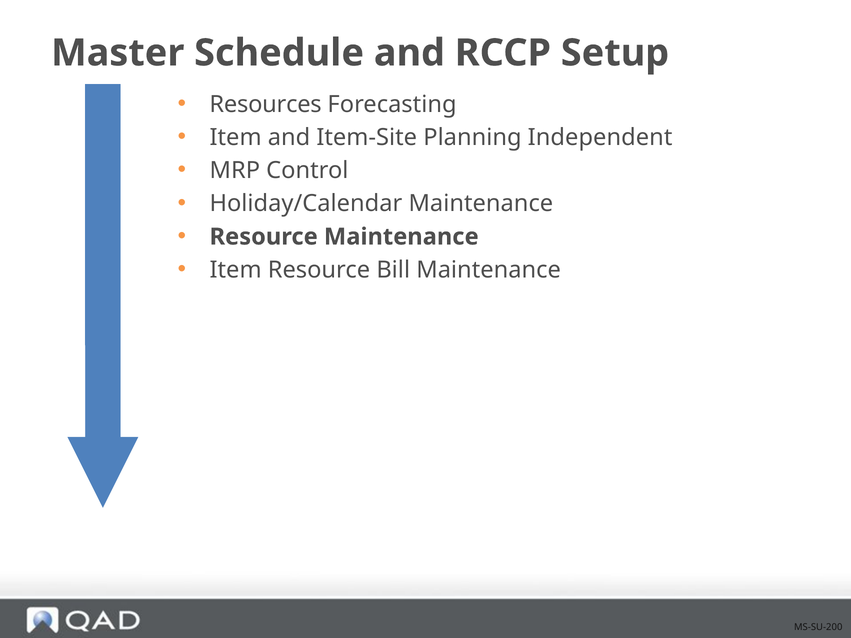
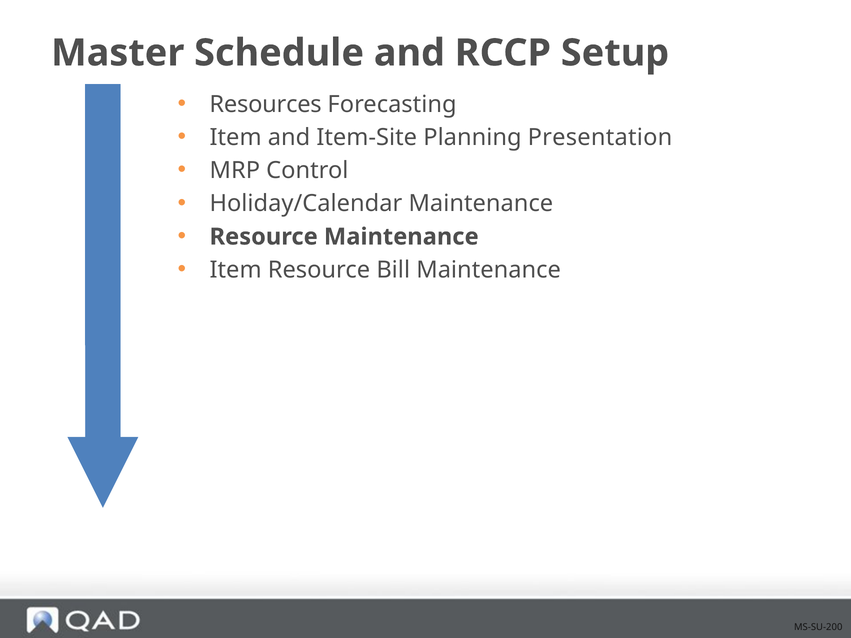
Independent: Independent -> Presentation (600, 137)
